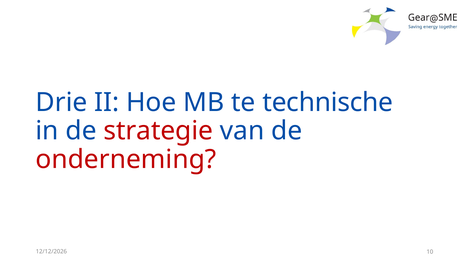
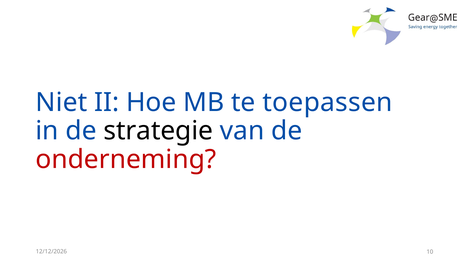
Drie: Drie -> Niet (61, 102)
technische: technische -> toepassen (327, 102)
strategie colour: red -> black (158, 131)
